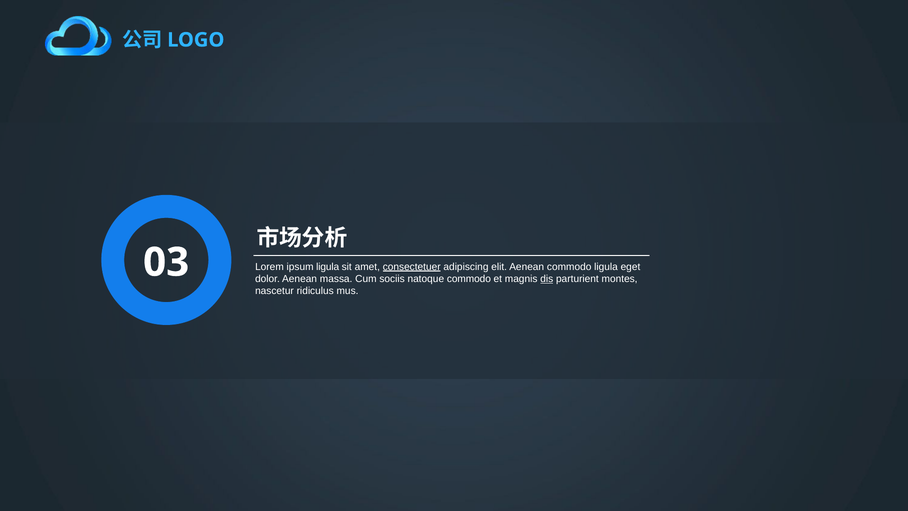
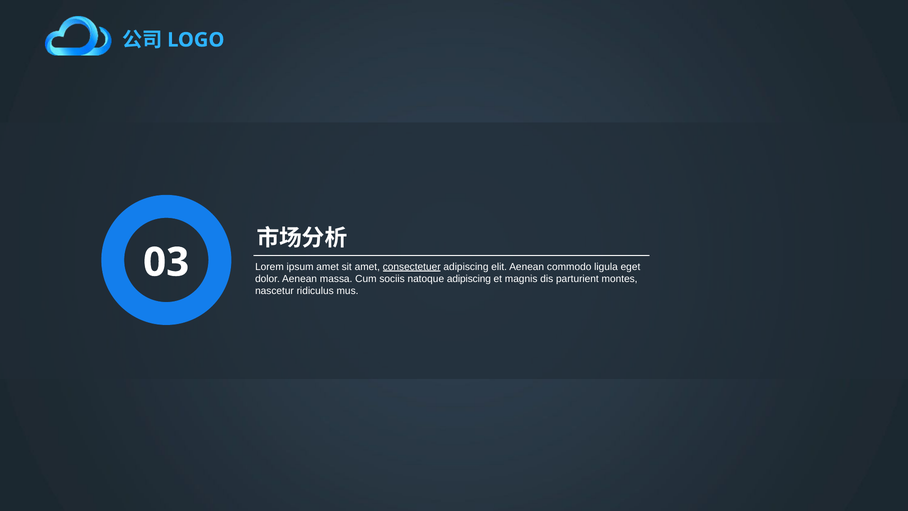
ipsum ligula: ligula -> amet (328, 267)
natoque commodo: commodo -> adipiscing (469, 279)
dis underline: present -> none (547, 279)
